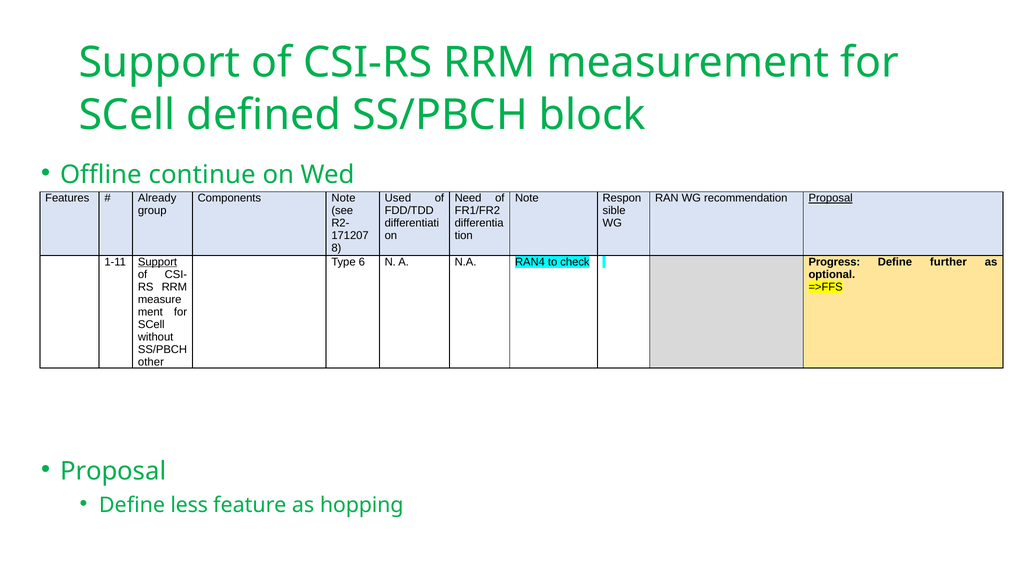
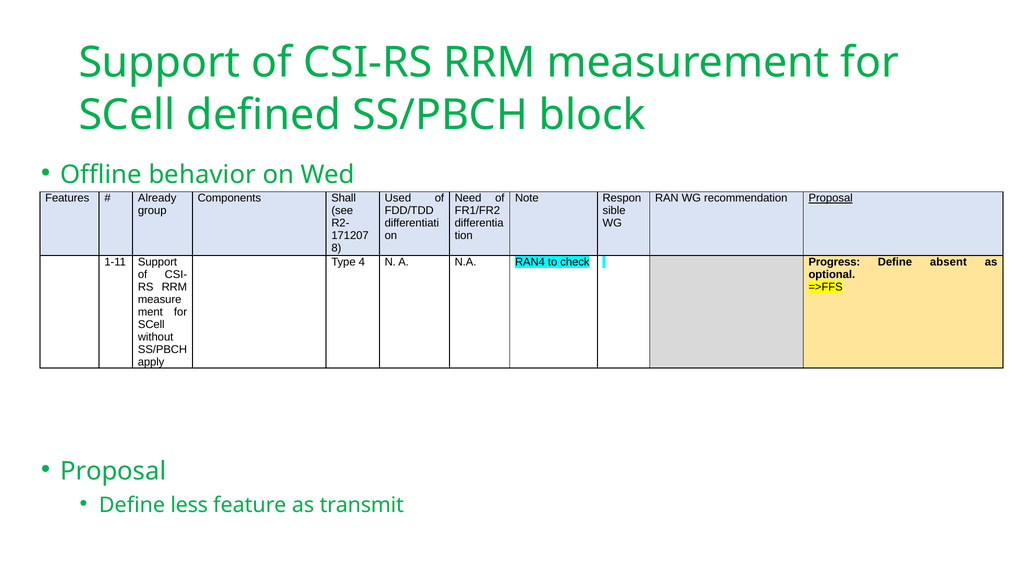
continue: continue -> behavior (202, 175)
Components Note: Note -> Shall (344, 198)
Support underline: present -> none (158, 262)
6: 6 -> 4 (362, 262)
further: further -> absent (948, 262)
other: other -> apply (151, 362)
hopping: hopping -> transmit (362, 506)
